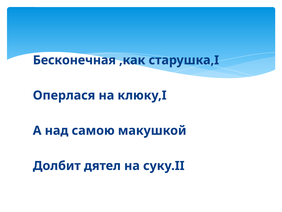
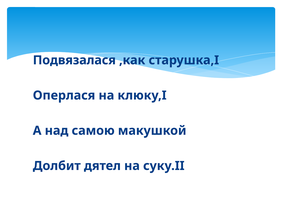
Бесконечная: Бесконечная -> Подвязалася (74, 60)
